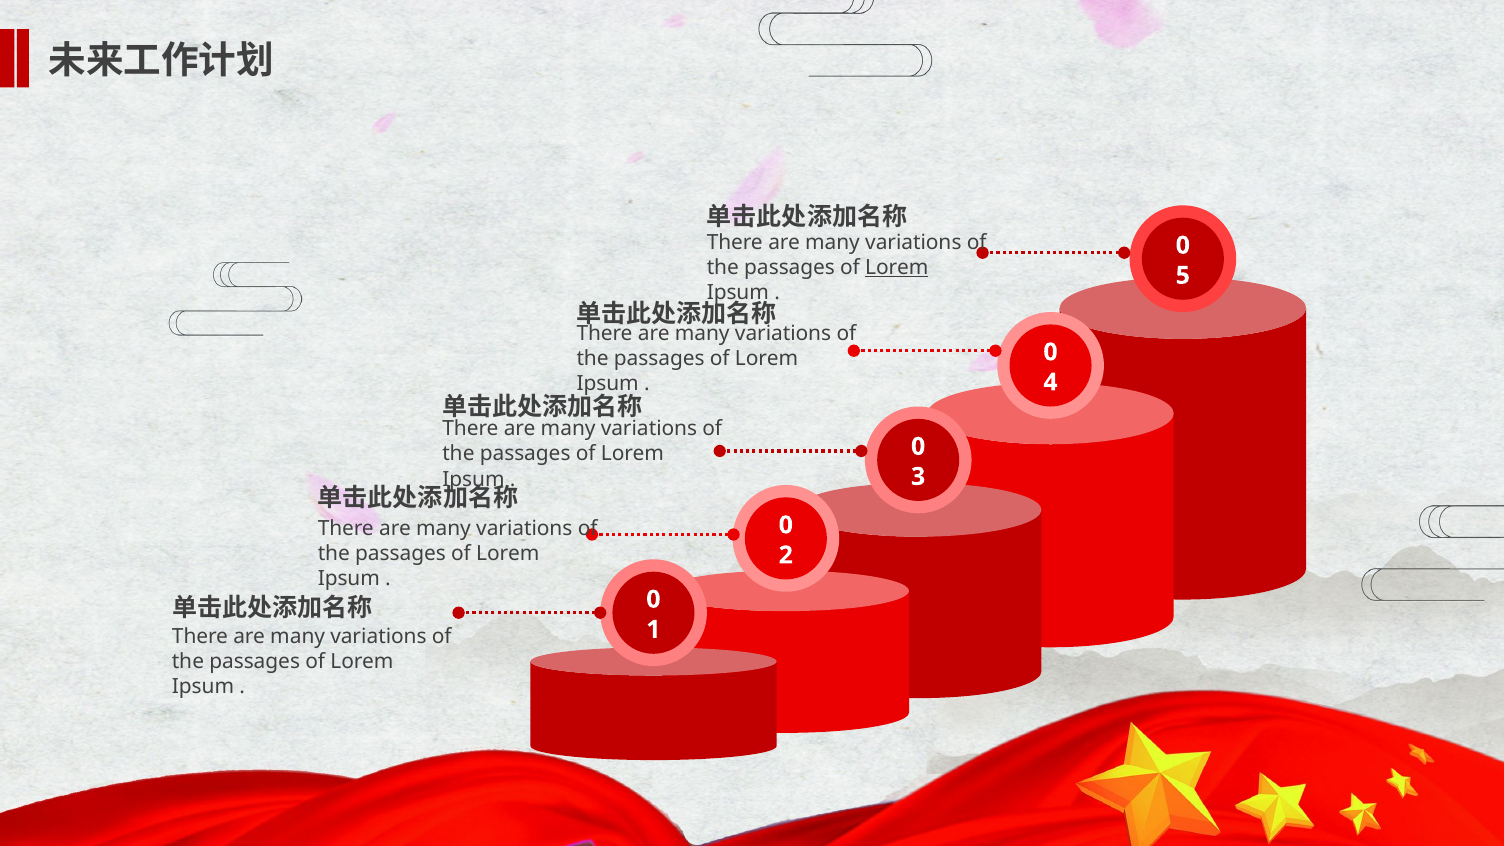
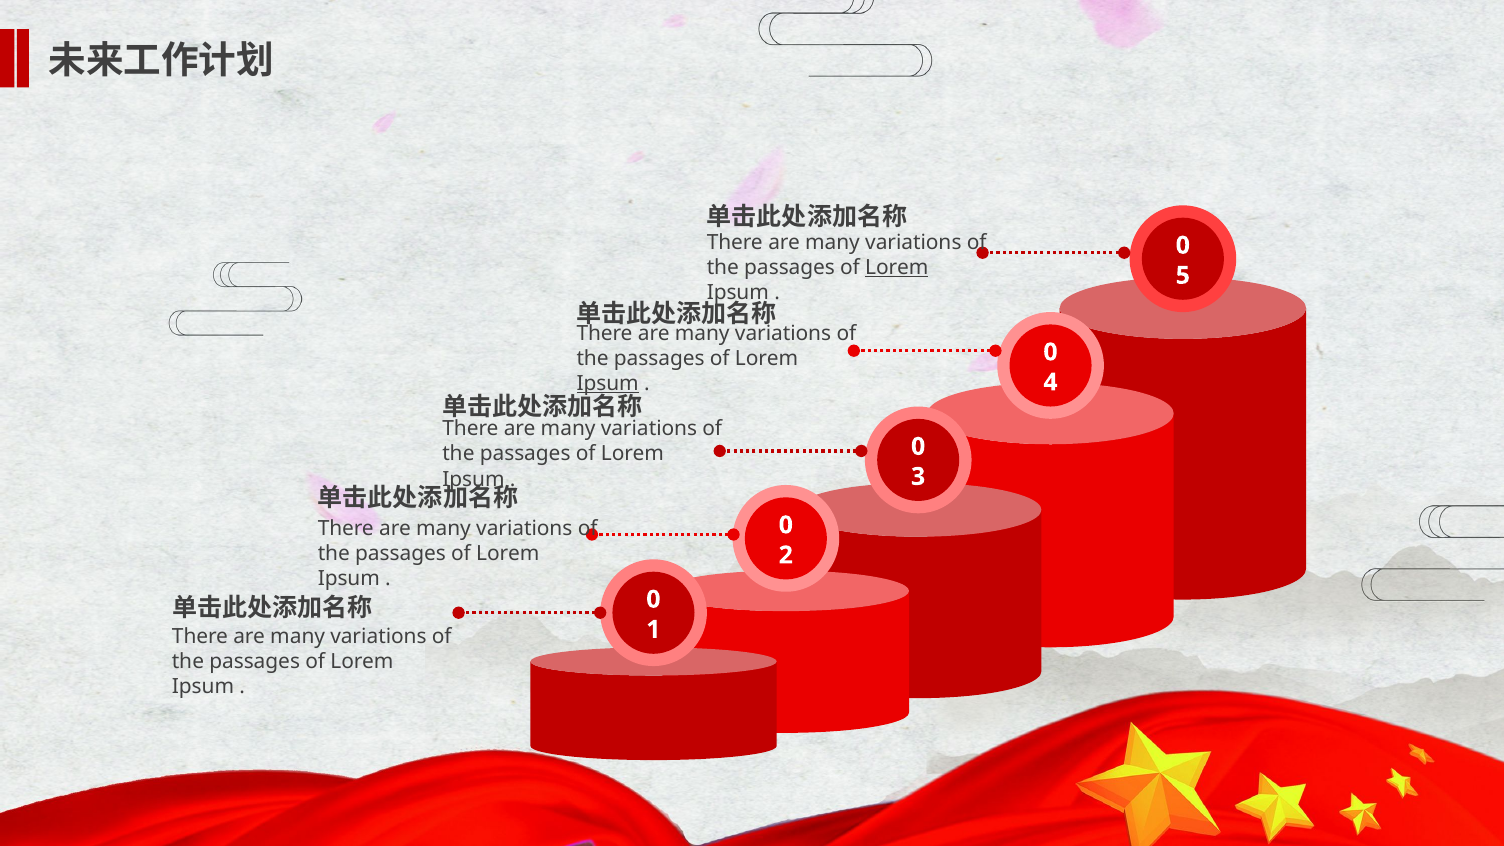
Ipsum underline: none -> present (608, 383)
